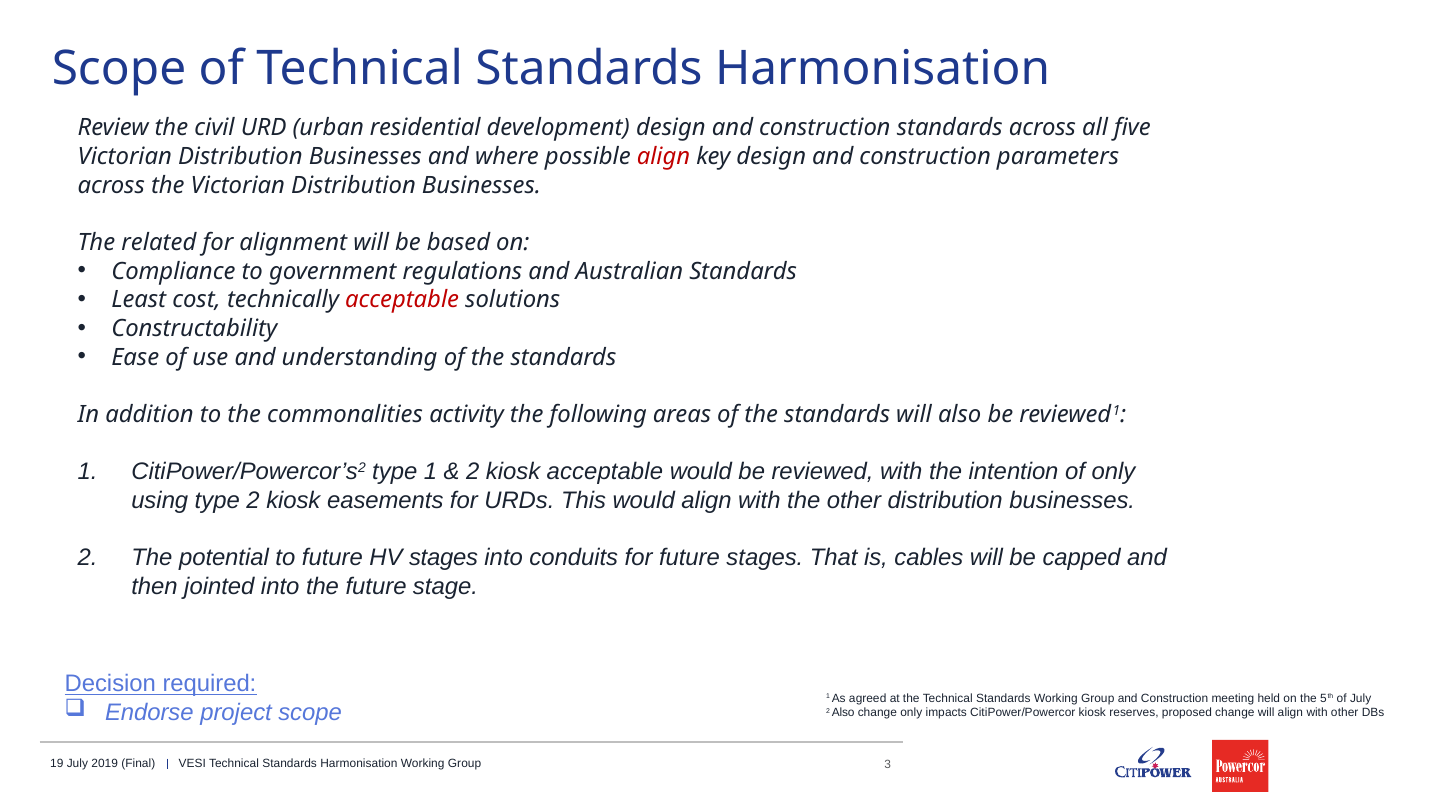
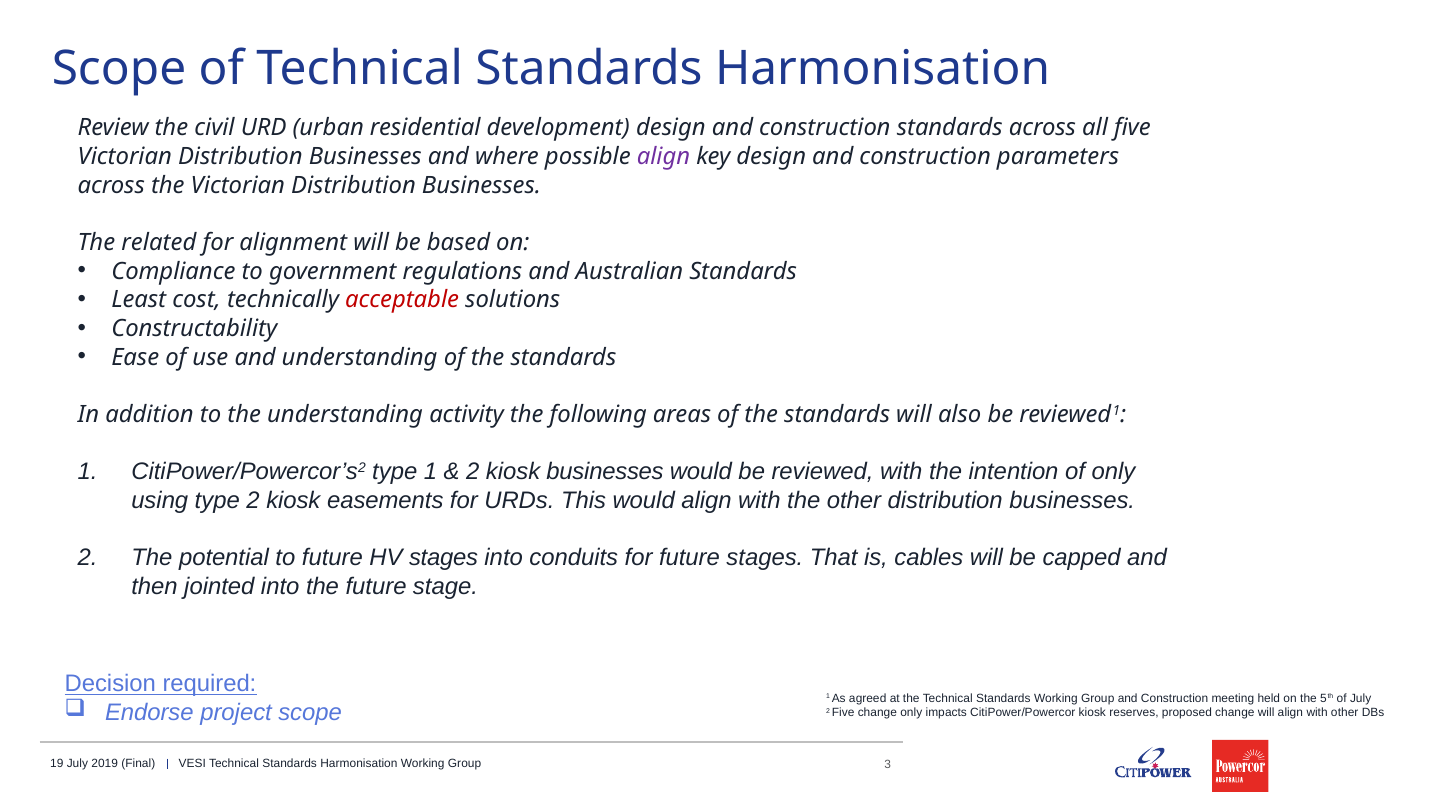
align colour: red -> purple (663, 157)
the commonalities: commonalities -> understanding (345, 415)
kiosk acceptable: acceptable -> businesses (605, 472)
2 Also: Also -> Five (843, 713)
